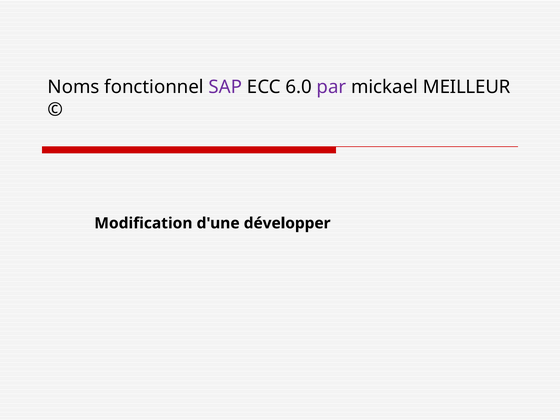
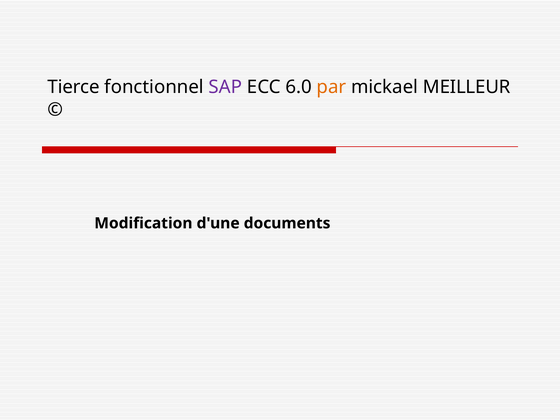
Noms: Noms -> Tierce (74, 87)
par colour: purple -> orange (331, 87)
développer: développer -> documents (287, 223)
